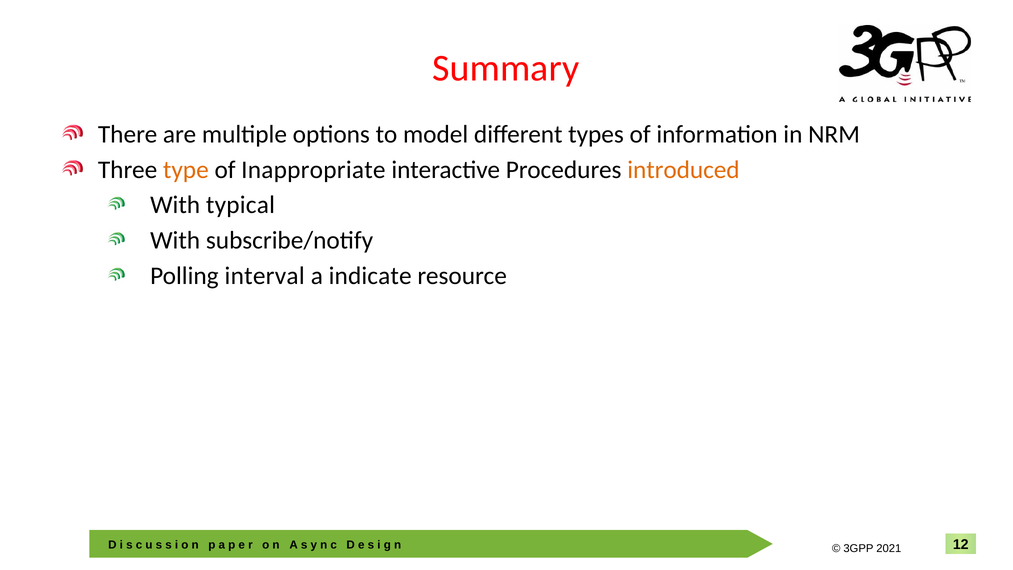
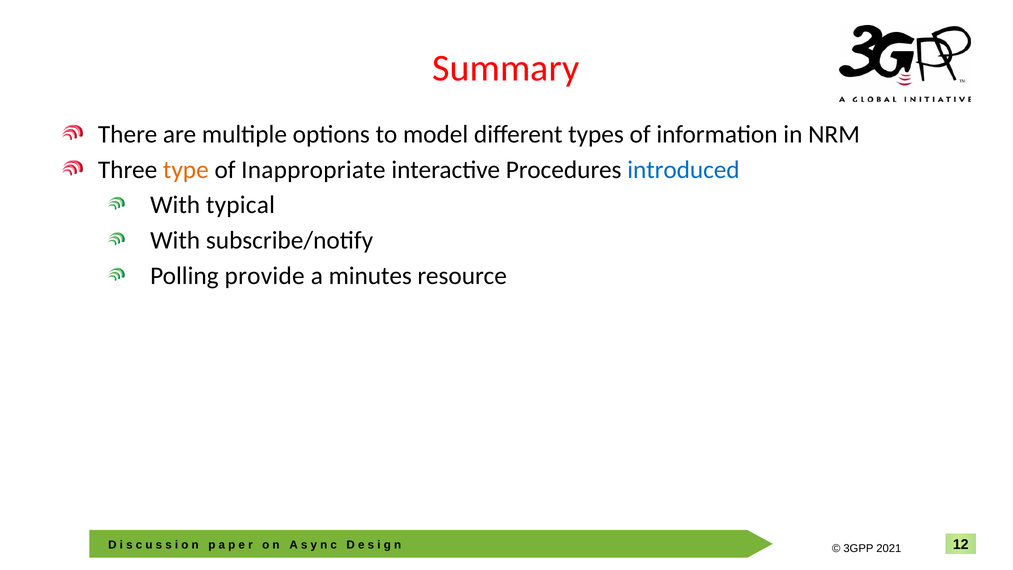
introduced colour: orange -> blue (683, 170)
interval: interval -> provide (265, 276)
indicate: indicate -> minutes (370, 276)
